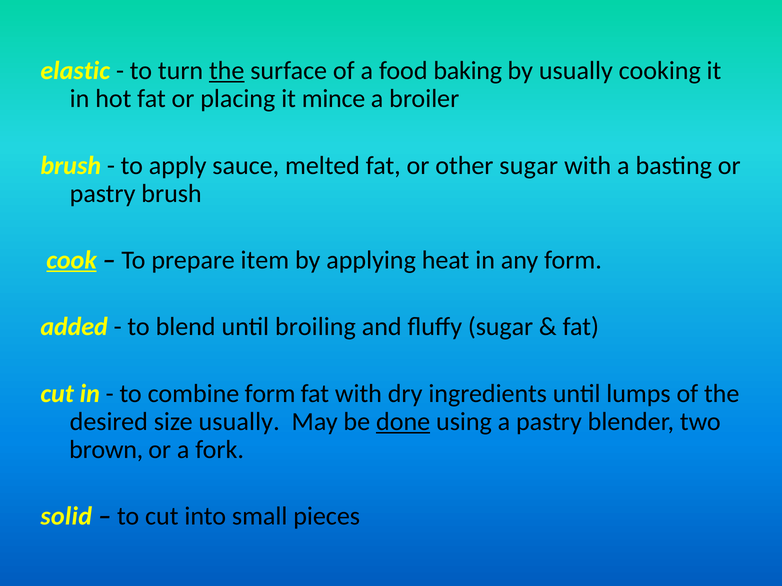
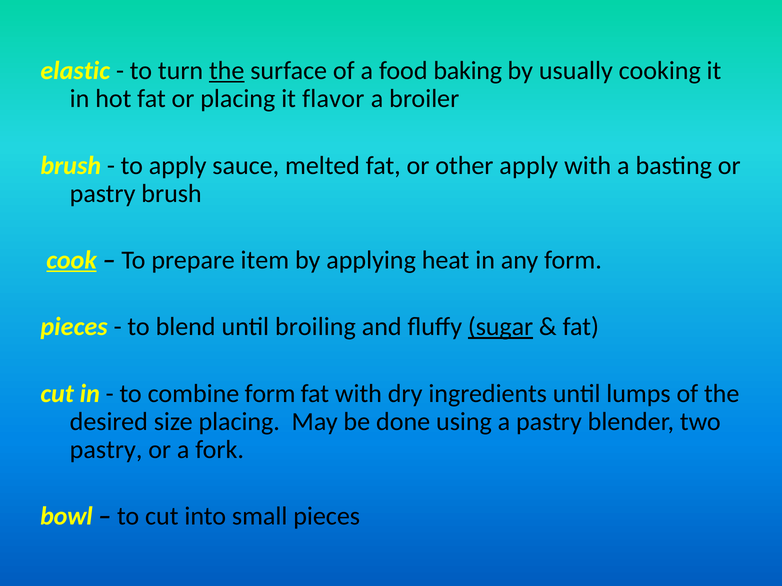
mince: mince -> flavor (333, 99)
other sugar: sugar -> apply (529, 166)
added: added -> pieces (74, 327)
sugar underline: none -> present (501, 327)
size usually: usually -> placing (239, 422)
done underline: present -> none (403, 422)
brown: brown -> pastry (106, 450)
solid: solid -> bowl (66, 517)
